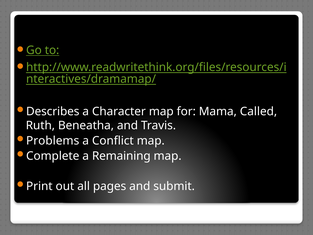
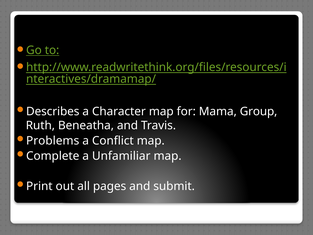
Called: Called -> Group (259, 111)
Remaining: Remaining -> Unfamiliar (121, 156)
